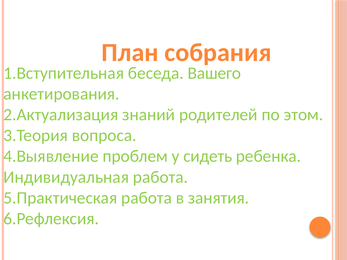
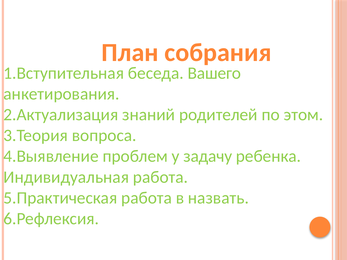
сидеть: сидеть -> задачу (208, 156)
занятия: занятия -> назвать (218, 198)
